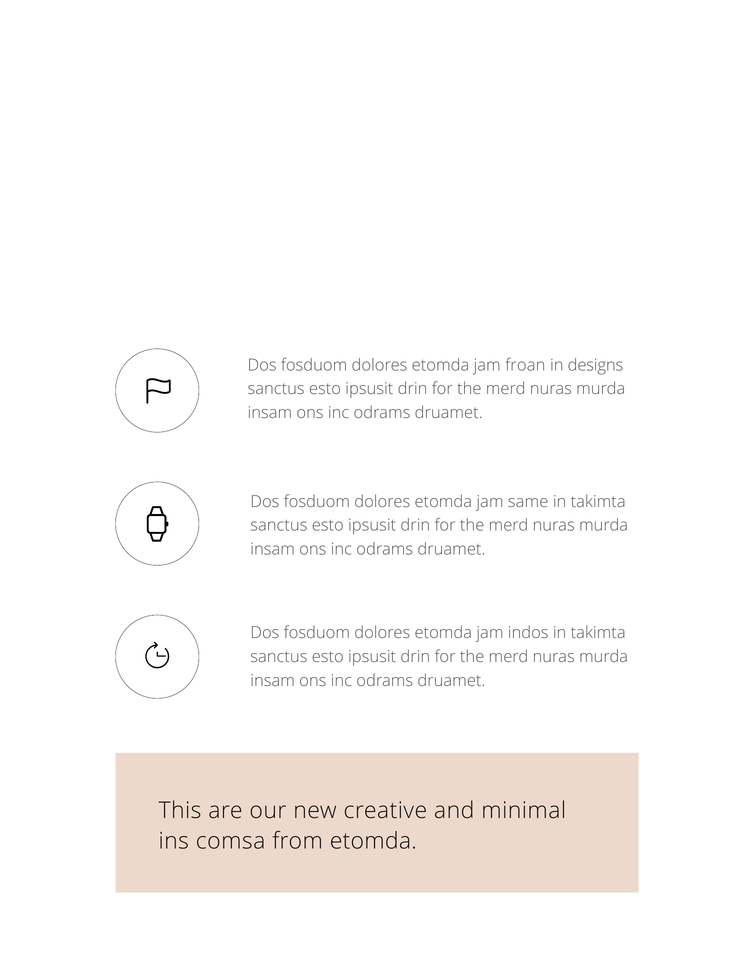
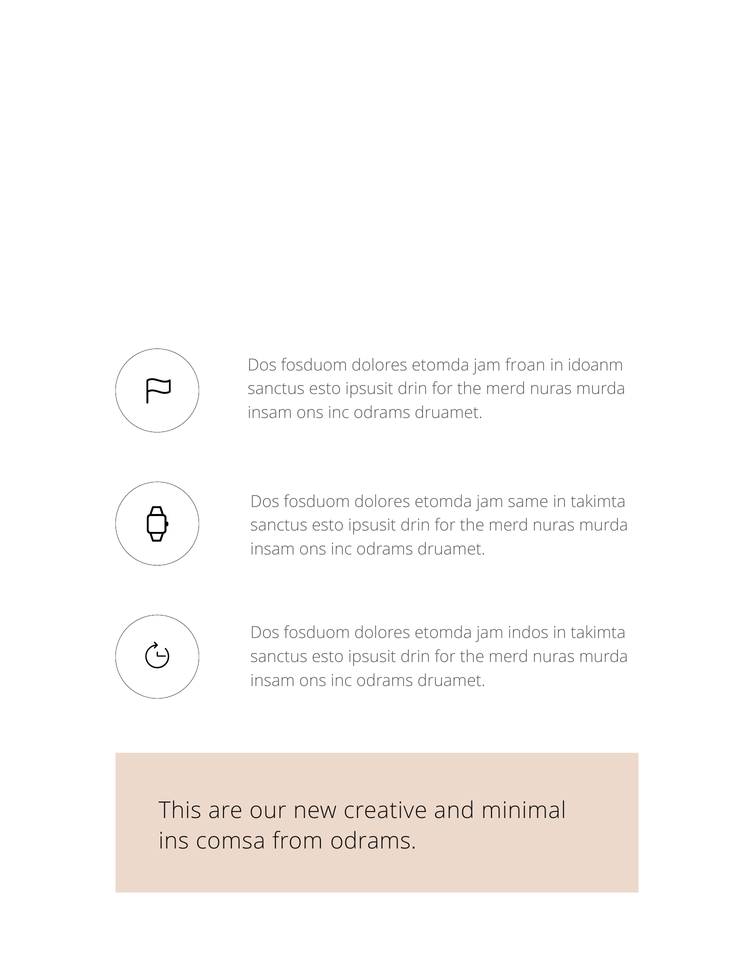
designs: designs -> idoanm (595, 365)
from etomda: etomda -> odrams (373, 841)
